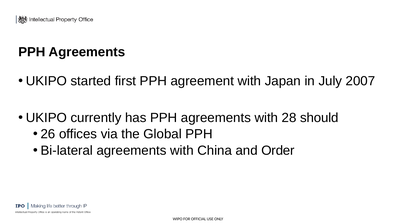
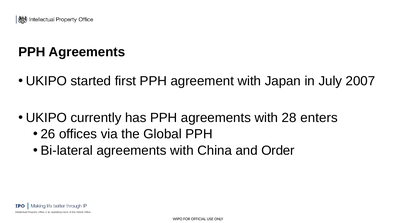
should: should -> enters (319, 118)
